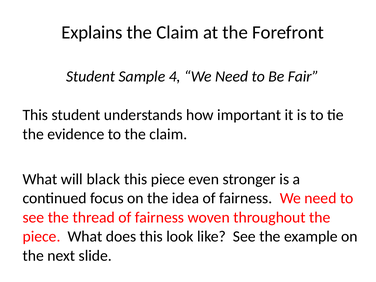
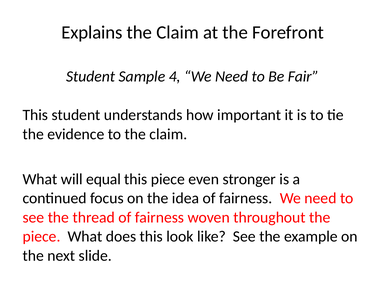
black: black -> equal (104, 179)
